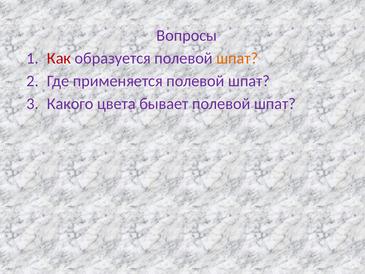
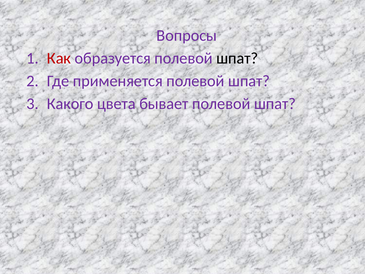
шпат colour: orange -> black (237, 58)
